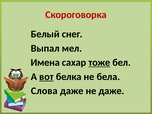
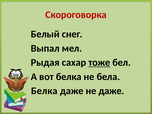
Имена: Имена -> Рыдая (45, 63)
вот underline: present -> none (46, 77)
Слова: Слова -> Белка (44, 91)
